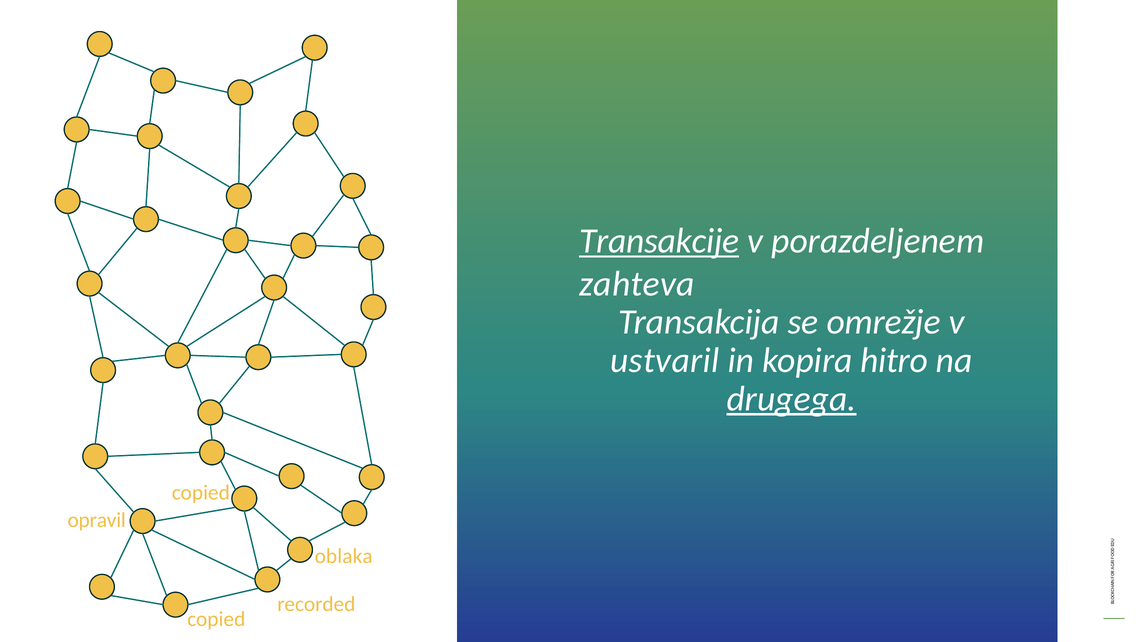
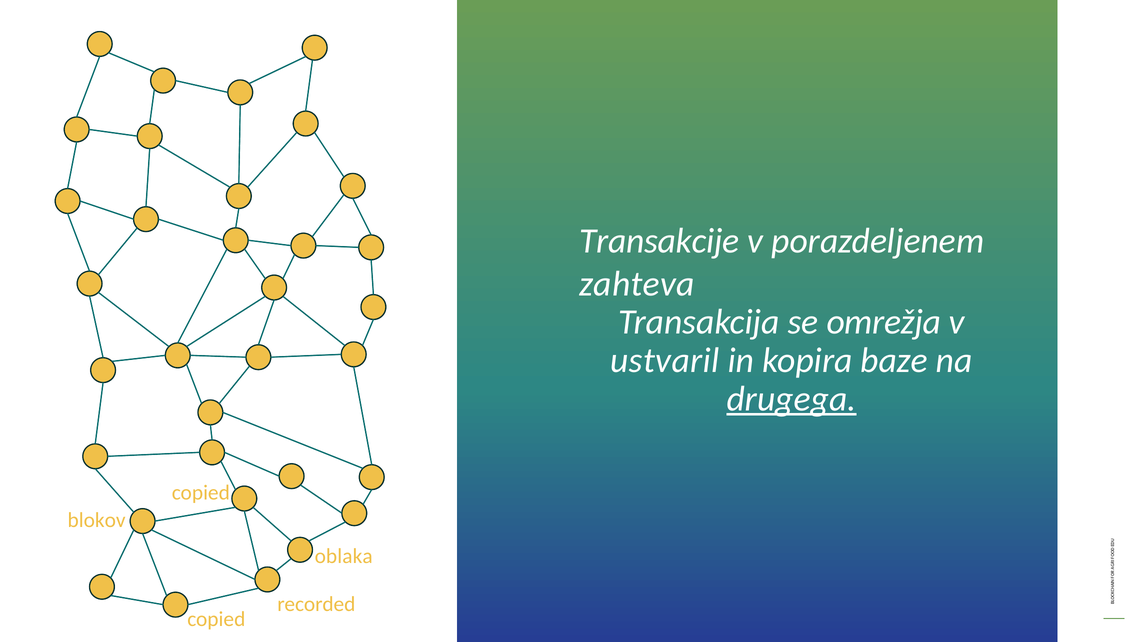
Transakcije underline: present -> none (659, 241)
omrežje: omrežje -> omrežja (884, 322)
hitro: hitro -> baze (894, 360)
opravil: opravil -> blokov (97, 520)
